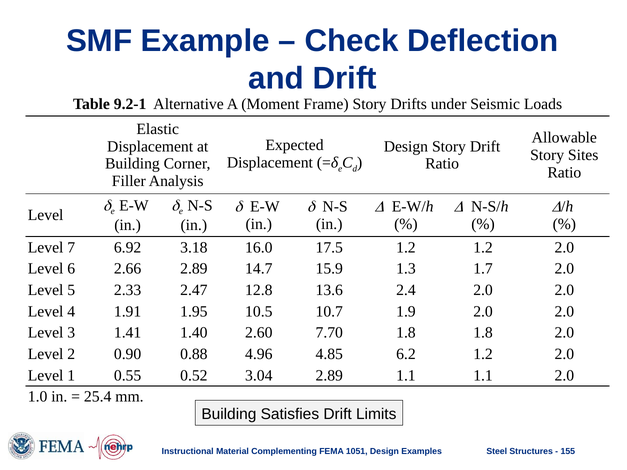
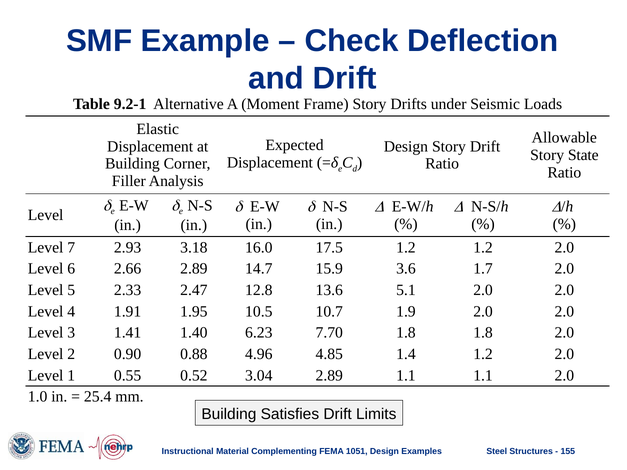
Sites: Sites -> State (583, 155)
6.92: 6.92 -> 2.93 (128, 247)
1.3: 1.3 -> 3.6 (406, 269)
2.4: 2.4 -> 5.1 (406, 290)
2.60: 2.60 -> 6.23 (259, 333)
6.2: 6.2 -> 1.4 (406, 354)
